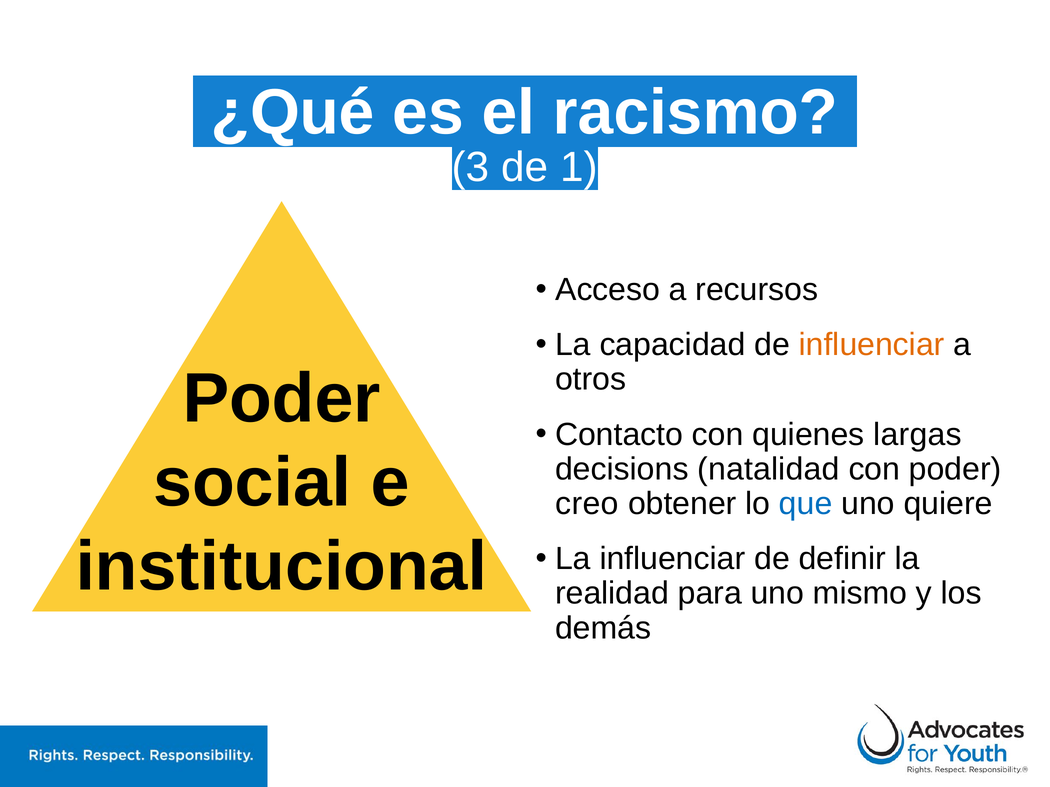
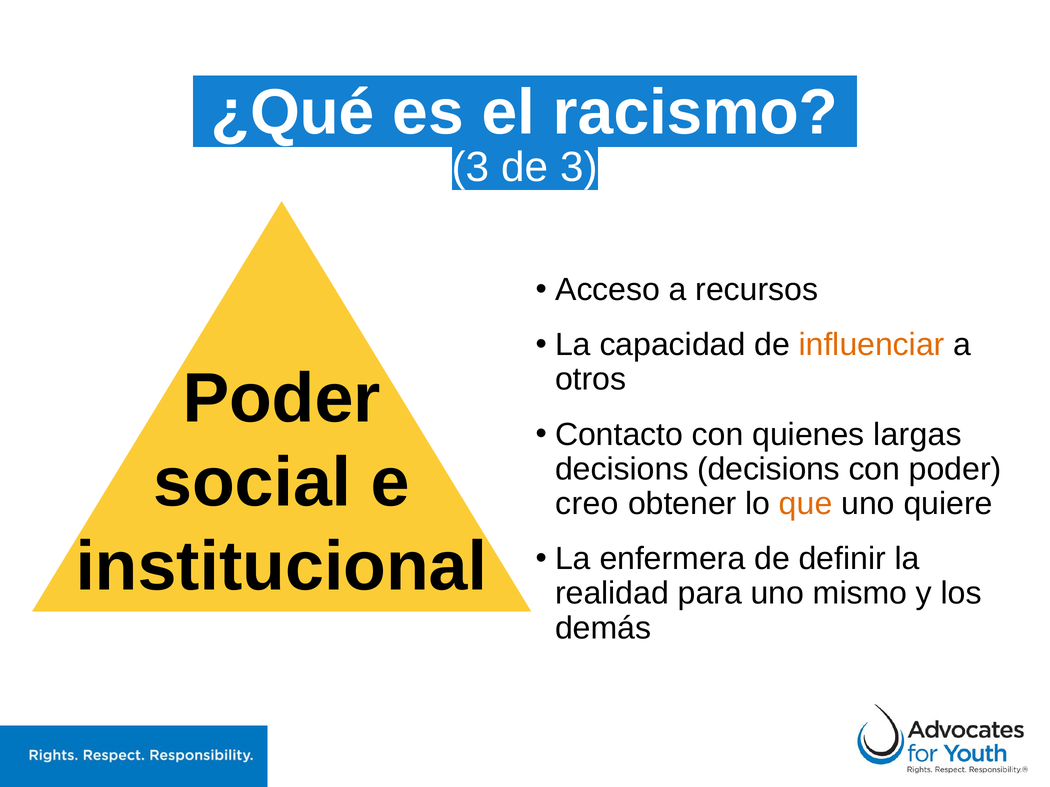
de 1: 1 -> 3 (579, 167)
decisions natalidad: natalidad -> decisions (769, 469)
que colour: blue -> orange (806, 504)
La influenciar: influenciar -> enfermera (672, 559)
